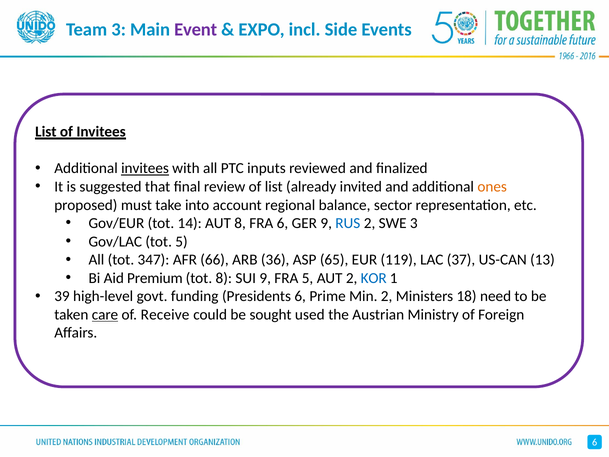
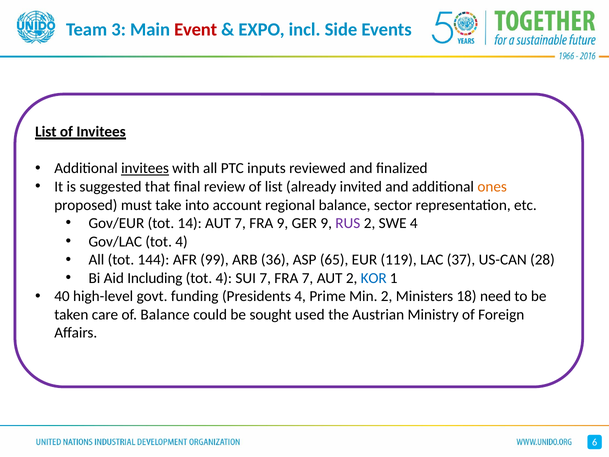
Event colour: purple -> red (196, 30)
AUT 8: 8 -> 7 (240, 223)
FRA 6: 6 -> 9 (282, 223)
RUS colour: blue -> purple (348, 223)
SWE 3: 3 -> 4 (414, 223)
Gov/LAC tot 5: 5 -> 4 (182, 241)
347: 347 -> 144 (154, 260)
66: 66 -> 99 (215, 260)
13: 13 -> 28 (542, 260)
Premium: Premium -> Including (155, 278)
8: 8 -> 4 (224, 278)
SUI 9: 9 -> 7 (265, 278)
FRA 5: 5 -> 7 (308, 278)
39: 39 -> 40 (62, 296)
Presidents 6: 6 -> 4 (300, 296)
care underline: present -> none (105, 314)
of Receive: Receive -> Balance (165, 314)
